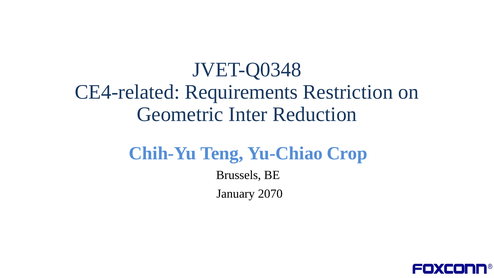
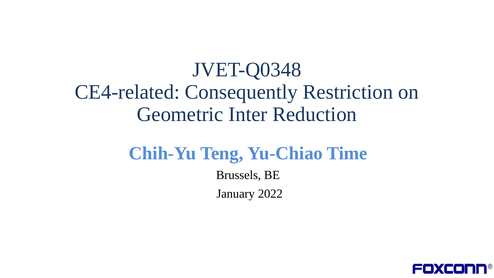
Requirements: Requirements -> Consequently (241, 92)
Crop: Crop -> Time (347, 153)
2070: 2070 -> 2022 (270, 194)
